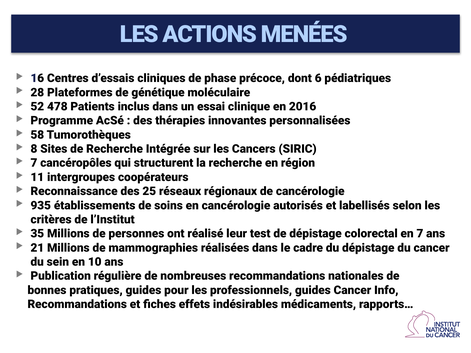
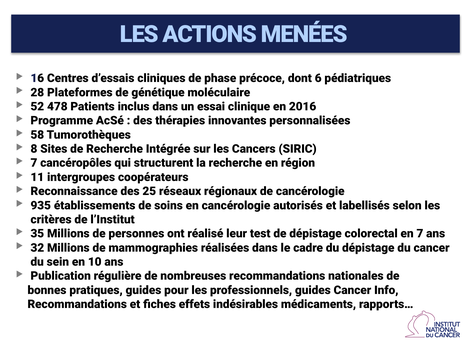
21: 21 -> 32 (37, 248)
